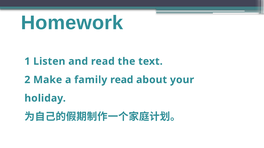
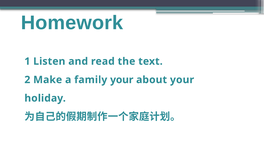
family read: read -> your (122, 80)
